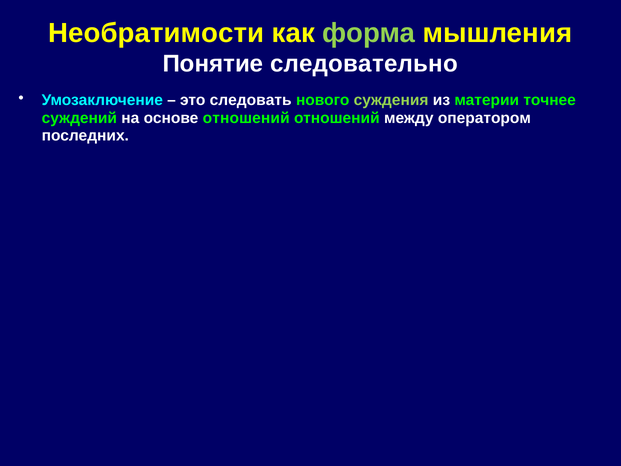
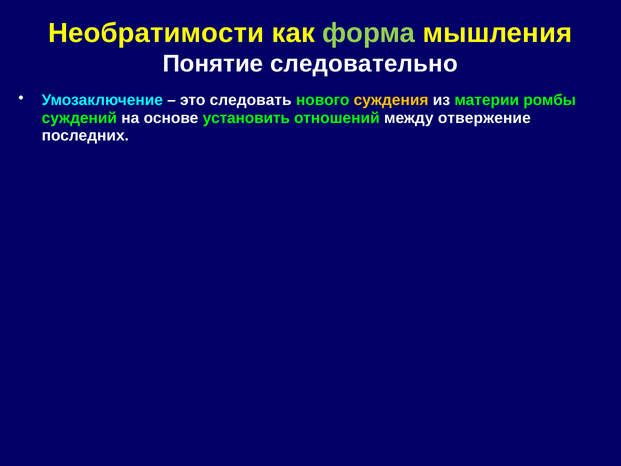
суждения colour: light green -> yellow (391, 100)
точнее: точнее -> ромбы (550, 100)
основе отношений: отношений -> установить (246, 118)
оператором: оператором -> отвержение (484, 118)
